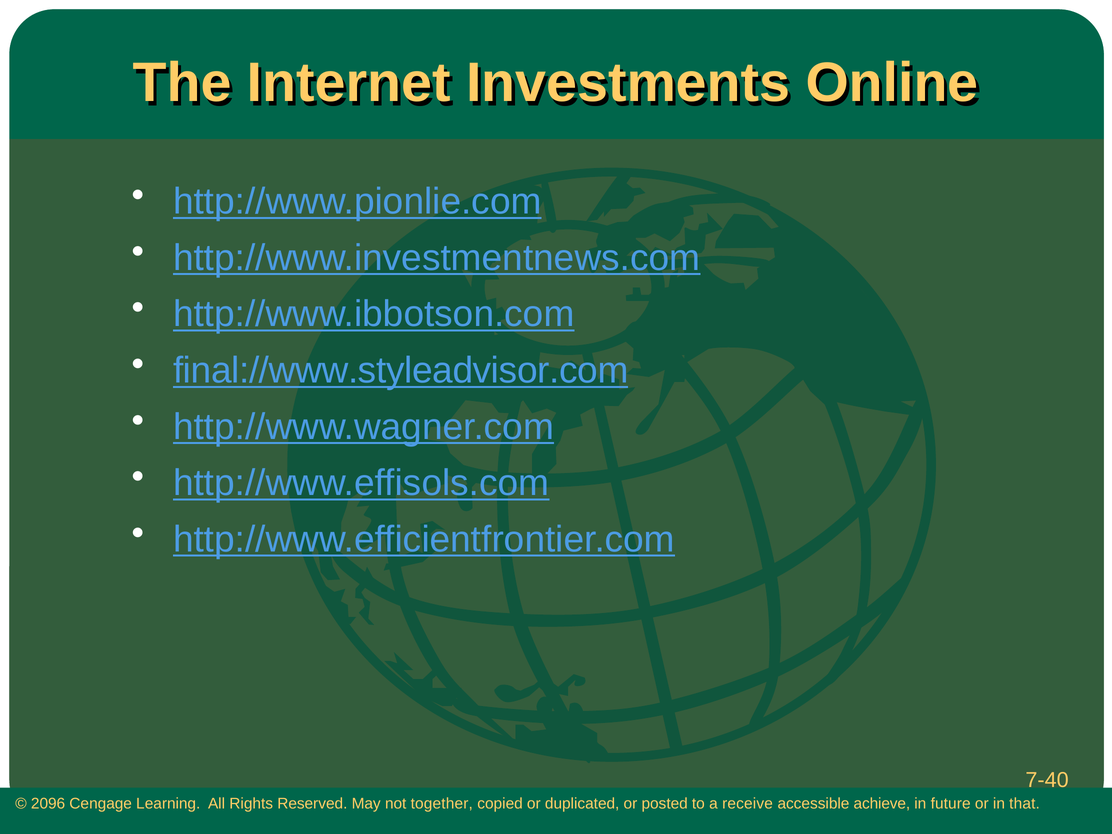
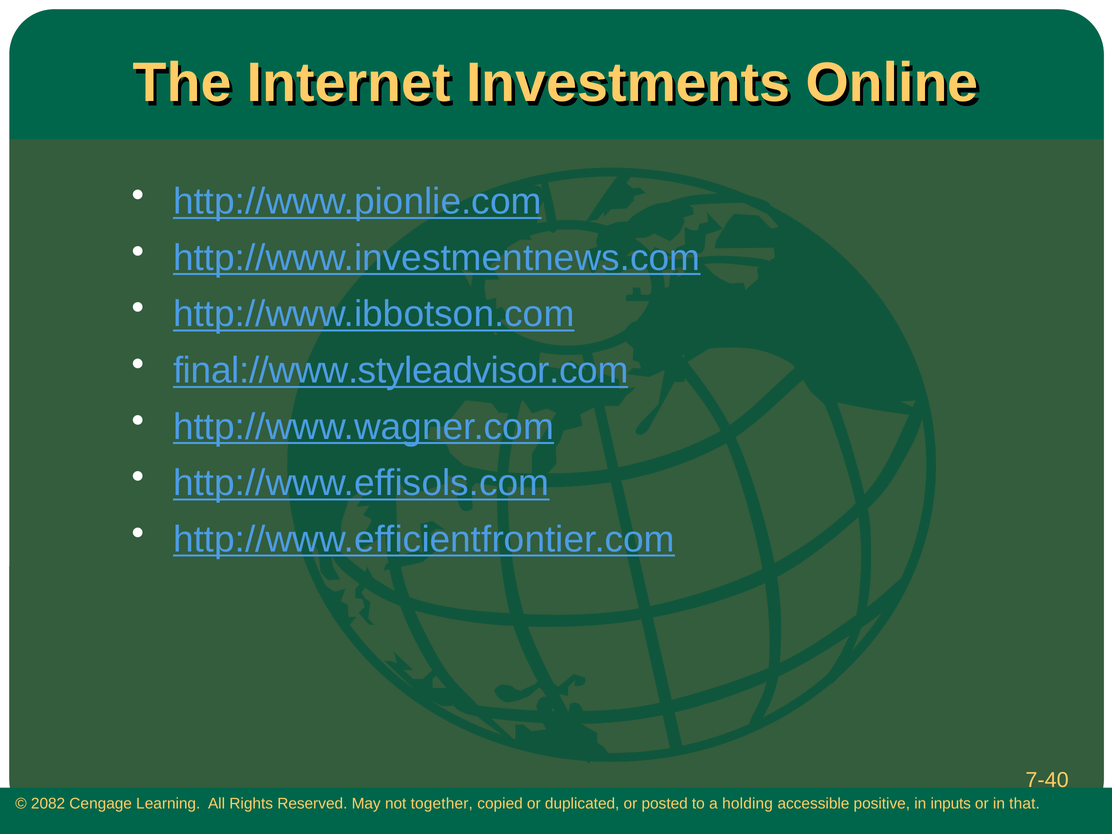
2096: 2096 -> 2082 (48, 804)
receive: receive -> holding (748, 804)
achieve: achieve -> positive (882, 804)
future: future -> inputs (951, 804)
